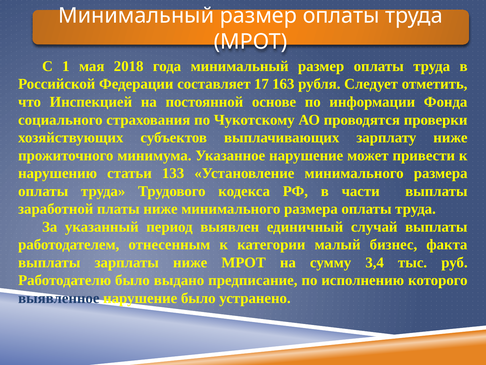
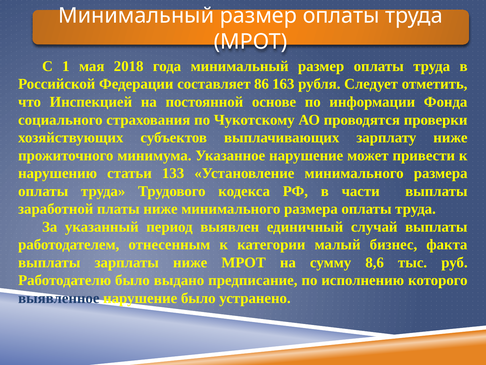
17: 17 -> 86 (262, 84)
3,4: 3,4 -> 8,6 (375, 262)
